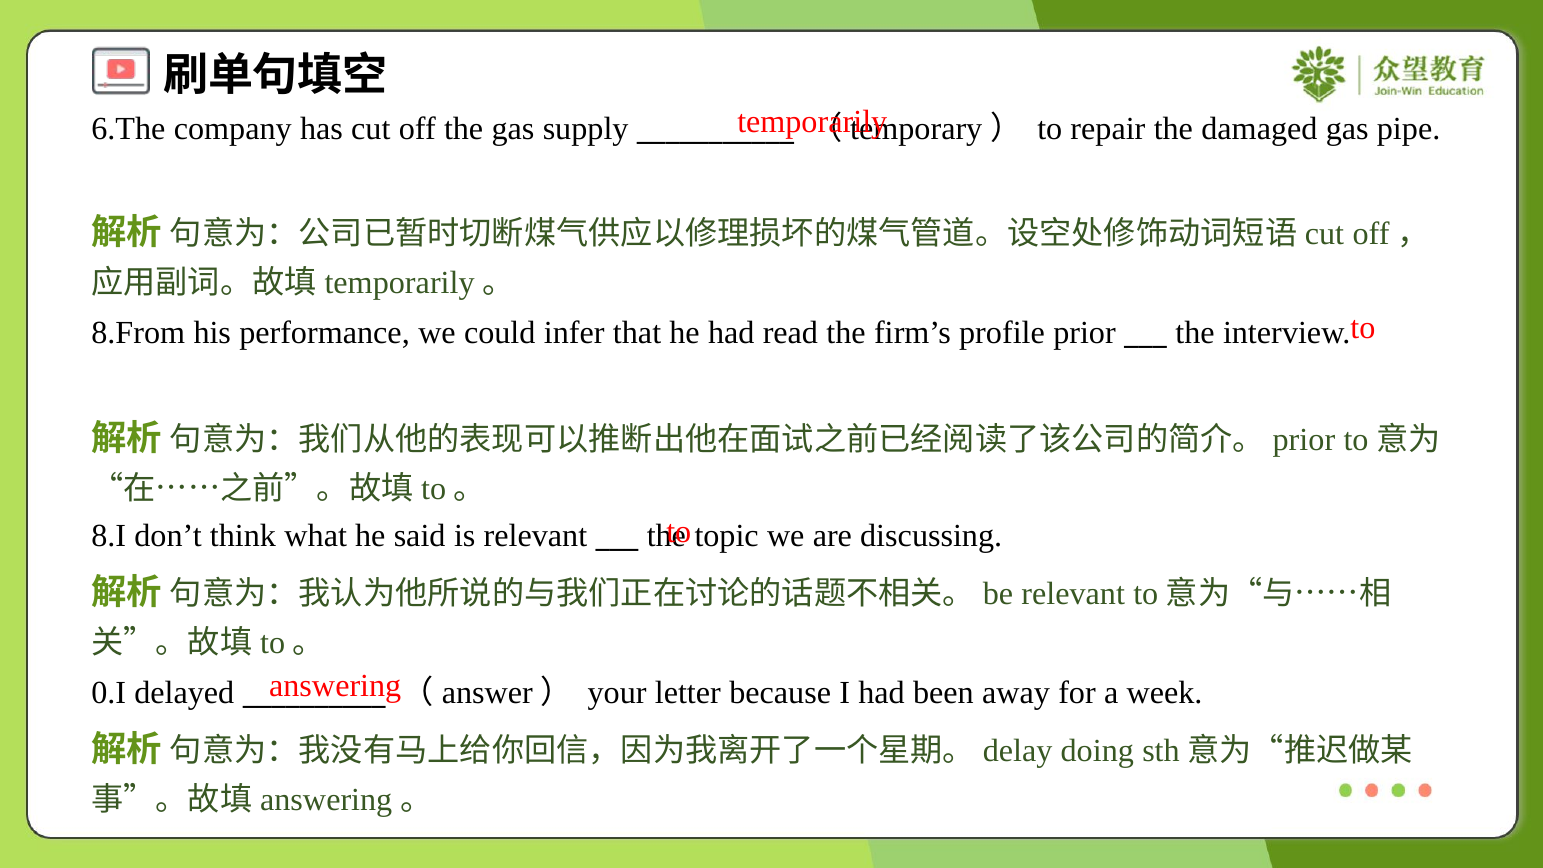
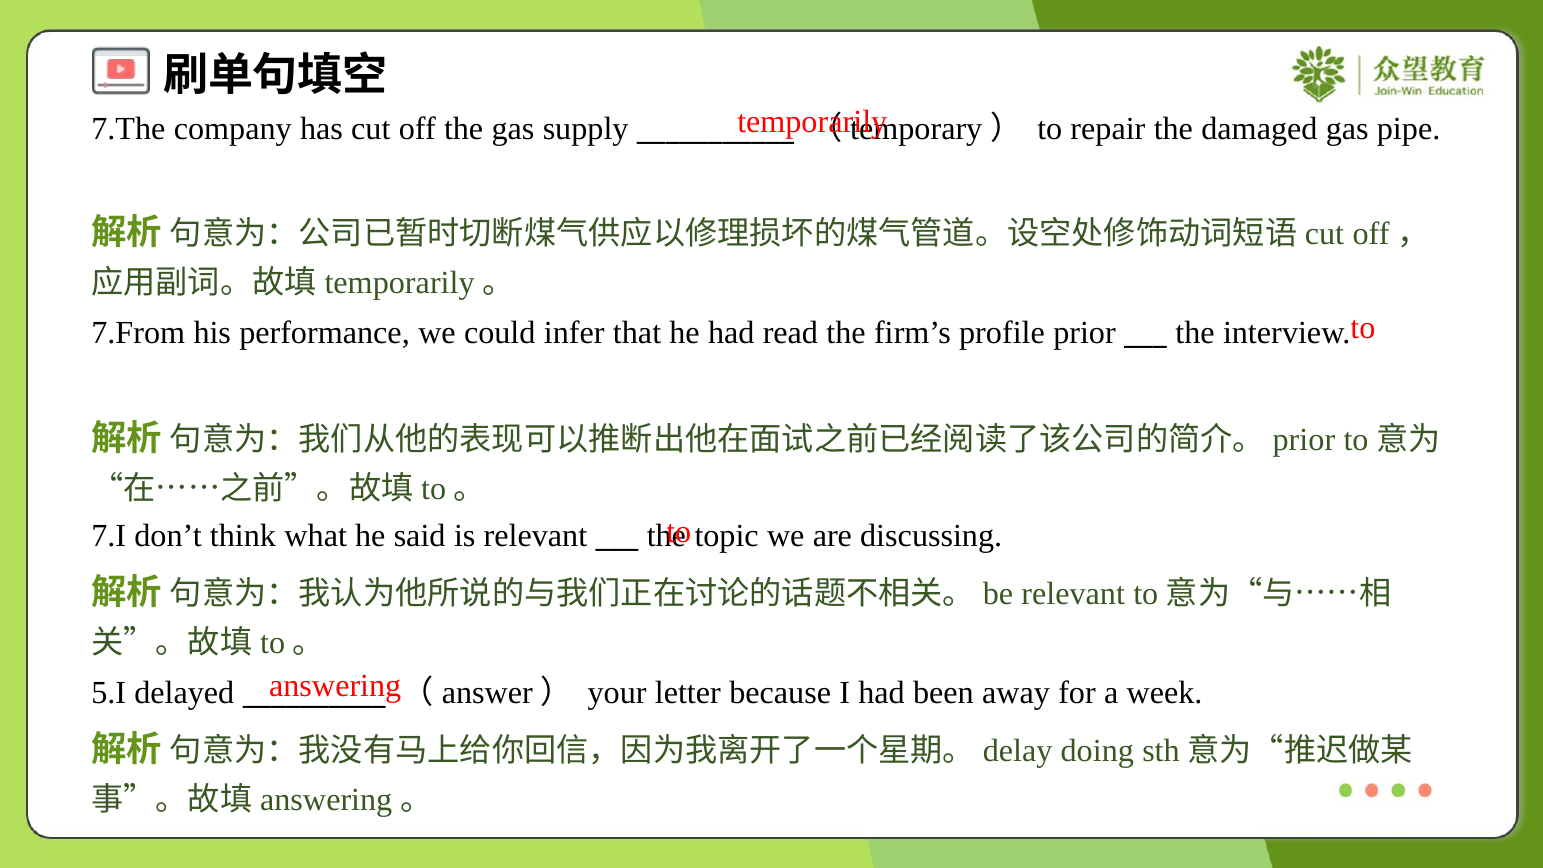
6.The: 6.The -> 7.The (128, 129)
8.From: 8.From -> 7.From (138, 333)
8.I: 8.I -> 7.I (109, 536)
0.I: 0.I -> 5.I (109, 692)
